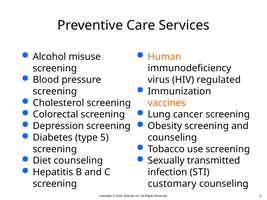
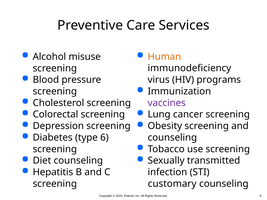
regulated: regulated -> programs (219, 80)
vaccines colour: orange -> purple (167, 103)
5: 5 -> 6 (104, 138)
